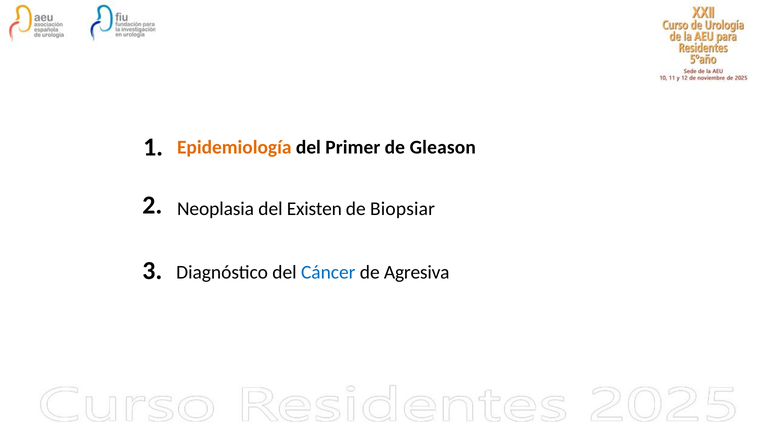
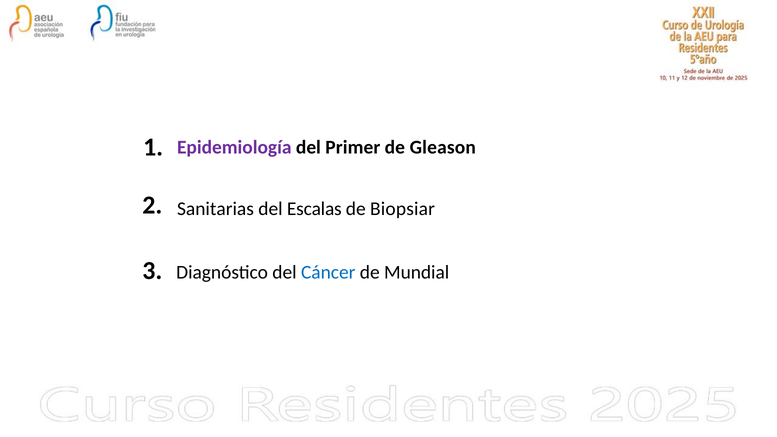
Epidemiología colour: orange -> purple (234, 147)
Neoplasia: Neoplasia -> Sanitarias (215, 209)
Existen: Existen -> Escalas (314, 209)
Agresiva: Agresiva -> Mundial (417, 273)
